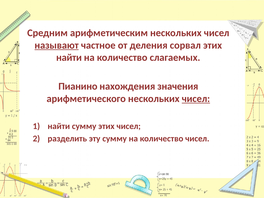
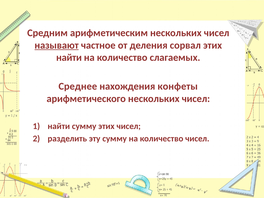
Пианино: Пианино -> Среднее (78, 86)
значения: значения -> конфеты (178, 86)
чисел underline: present -> none (196, 99)
